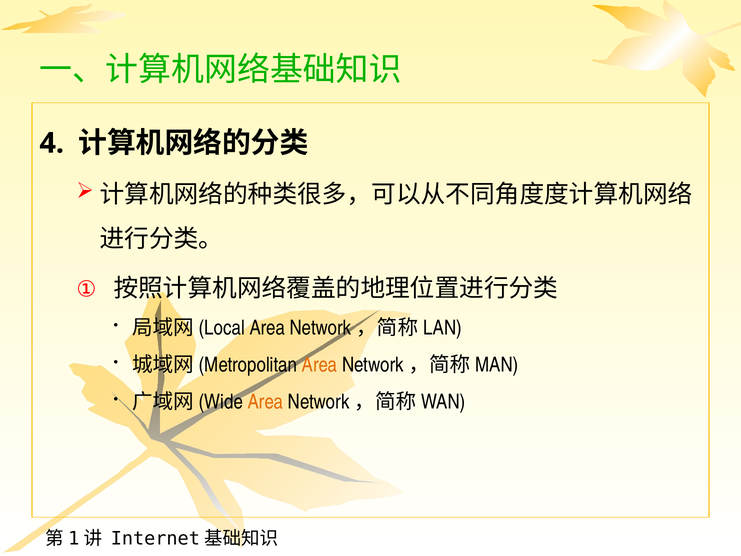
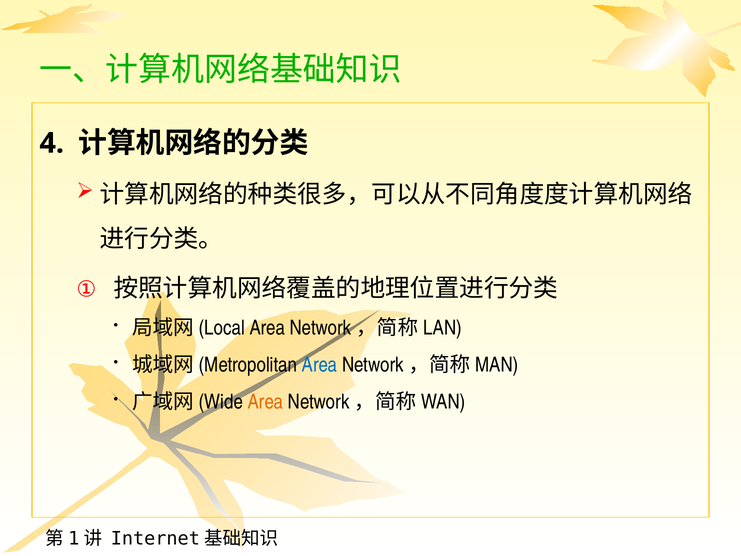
Area colour: orange -> blue (320, 365)
